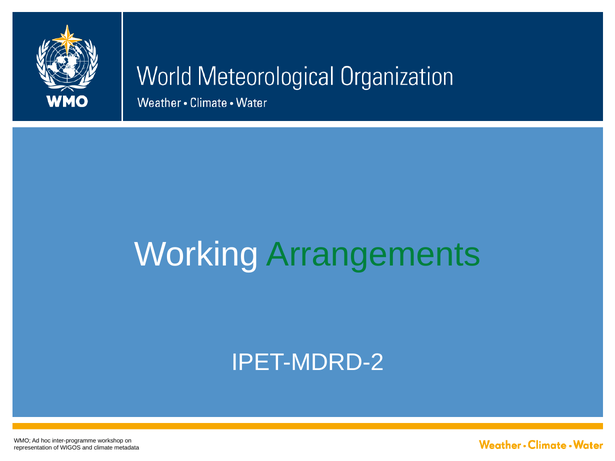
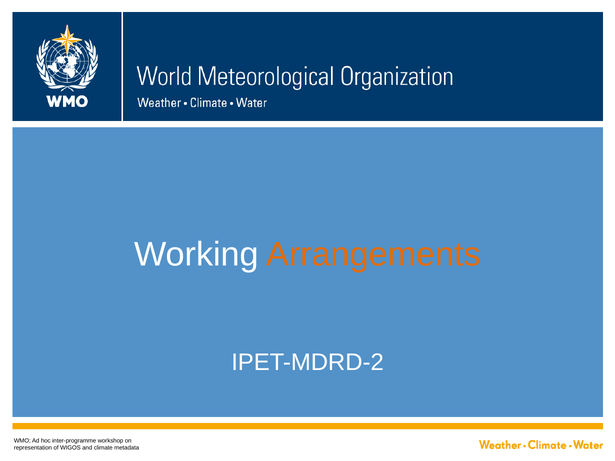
Arrangements colour: green -> orange (374, 255)
